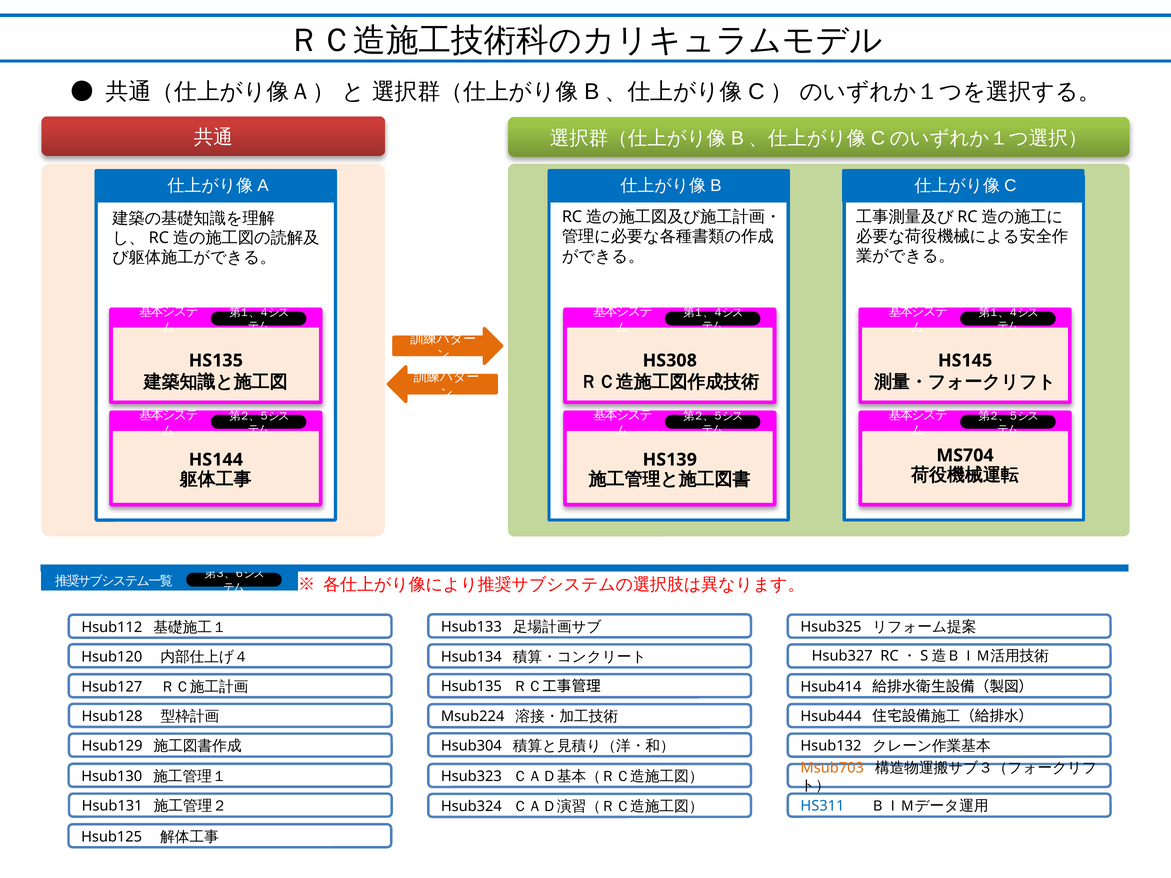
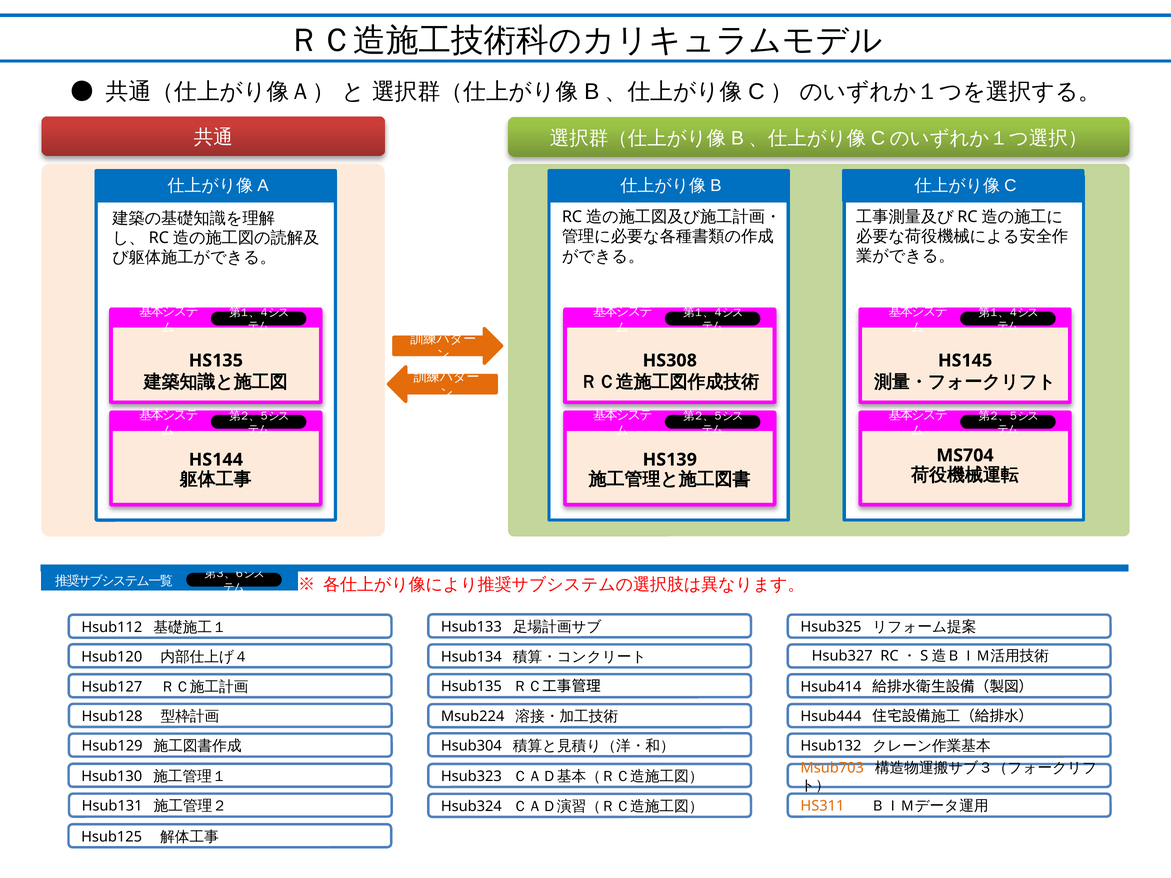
HS311 colour: blue -> orange (822, 806)
